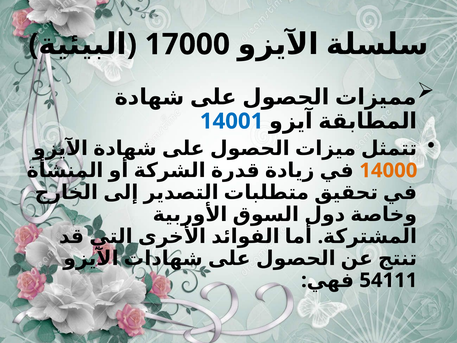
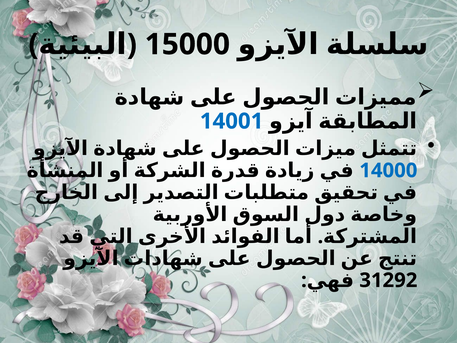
17000: 17000 -> 15000 (187, 44)
14000 colour: orange -> blue (388, 170)
54111: 54111 -> 31292 (388, 280)
